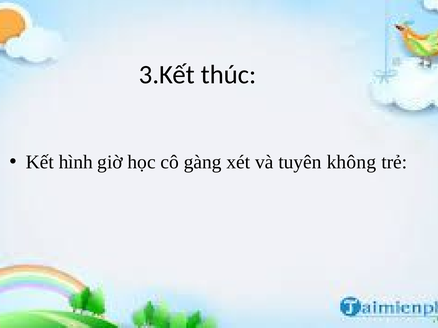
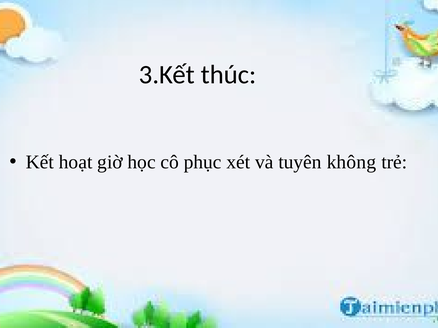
hình: hình -> hoạt (76, 162)
gàng: gàng -> phục (203, 162)
